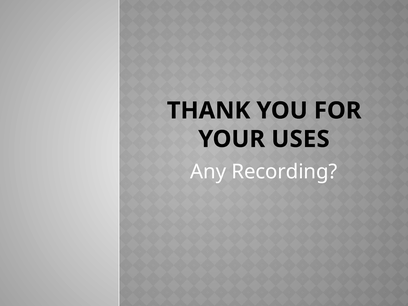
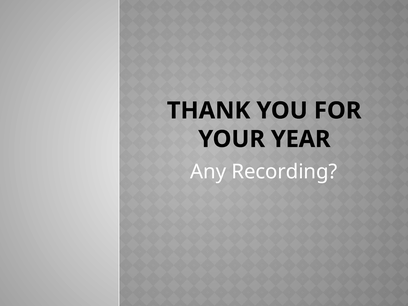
USES: USES -> YEAR (301, 139)
